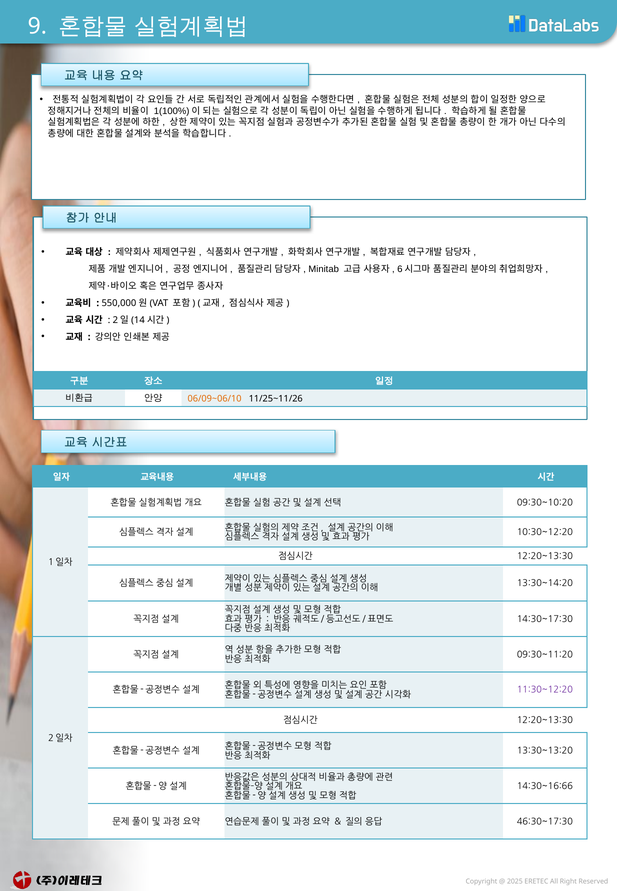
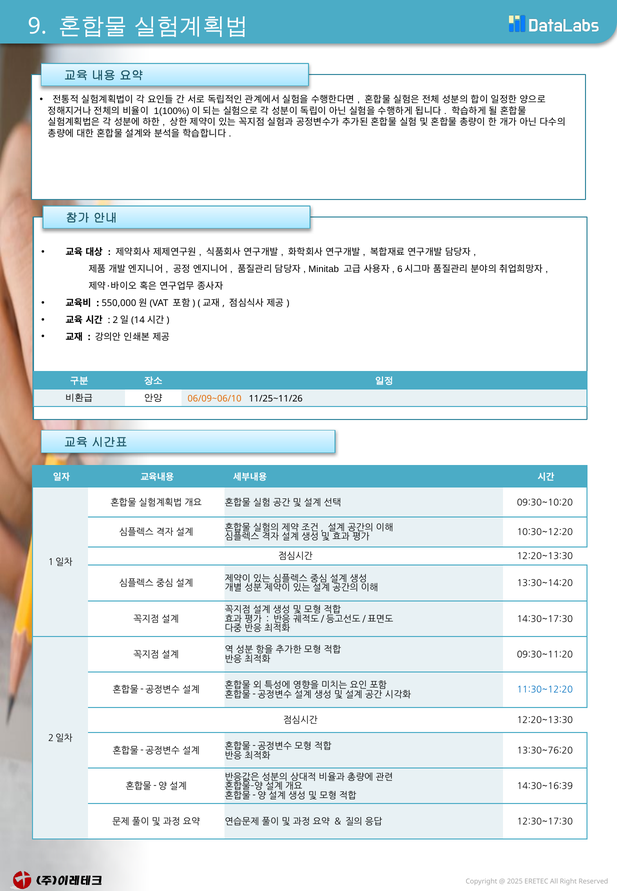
11:30~12:20 colour: purple -> blue (545, 690)
13:30~13:20: 13:30~13:20 -> 13:30~76:20 (545, 751)
14:30~16:66: 14:30~16:66 -> 14:30~16:39 (545, 787)
46:30~17:30: 46:30~17:30 -> 12:30~17:30 (545, 822)
